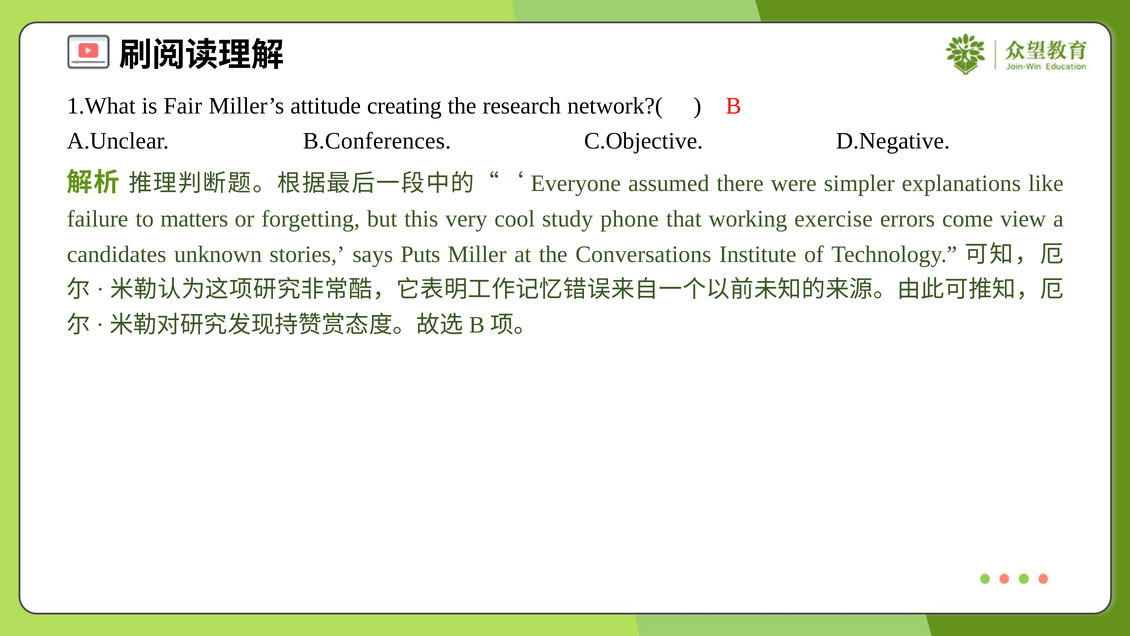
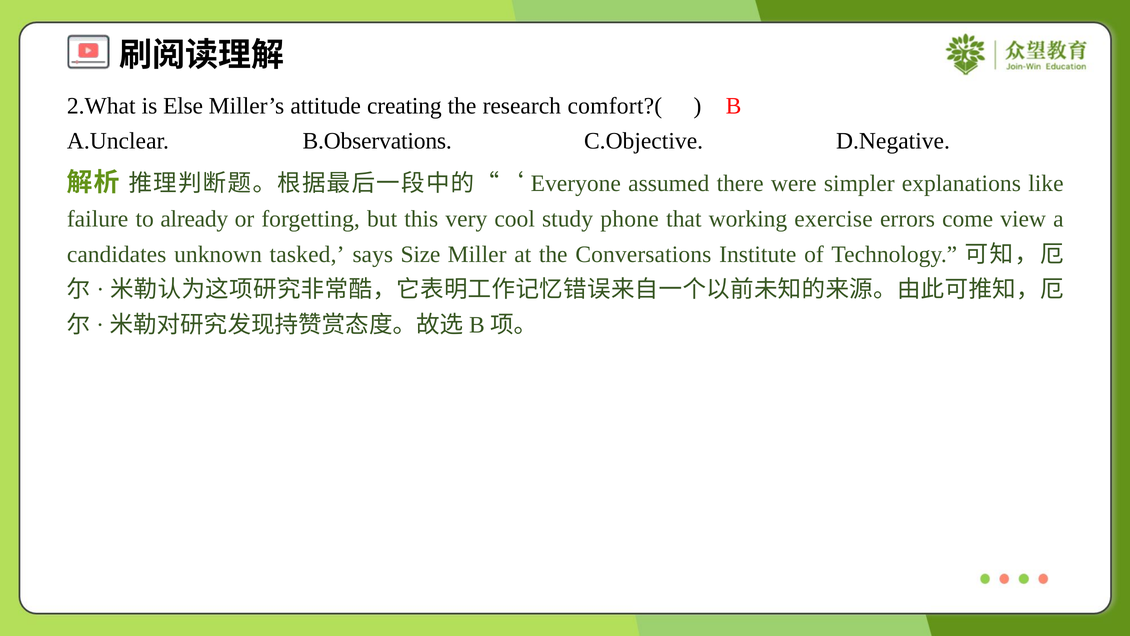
1.What: 1.What -> 2.What (101, 106)
Fair: Fair -> Else (183, 106)
network?(: network?( -> comfort?( (615, 106)
B.Conferences: B.Conferences -> B.Observations (377, 141)
matters: matters -> already (194, 219)
stories: stories -> tasked (307, 254)
Puts: Puts -> Size (420, 254)
